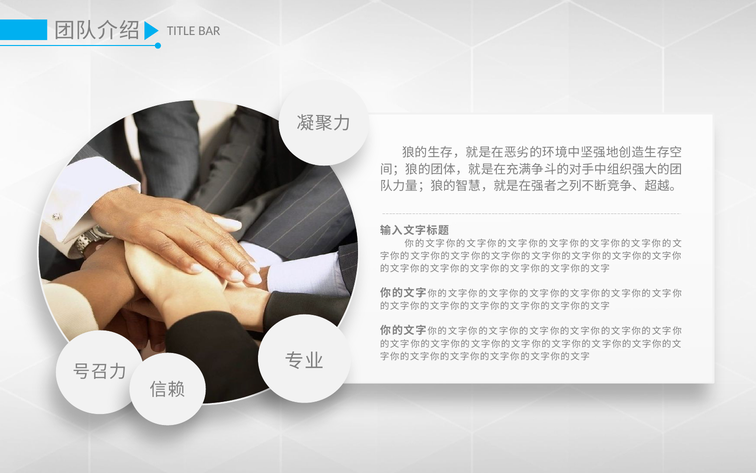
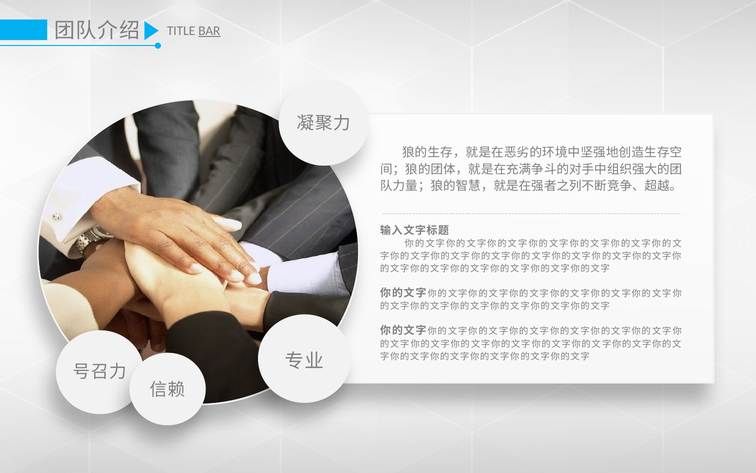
BAR underline: none -> present (209, 31)
